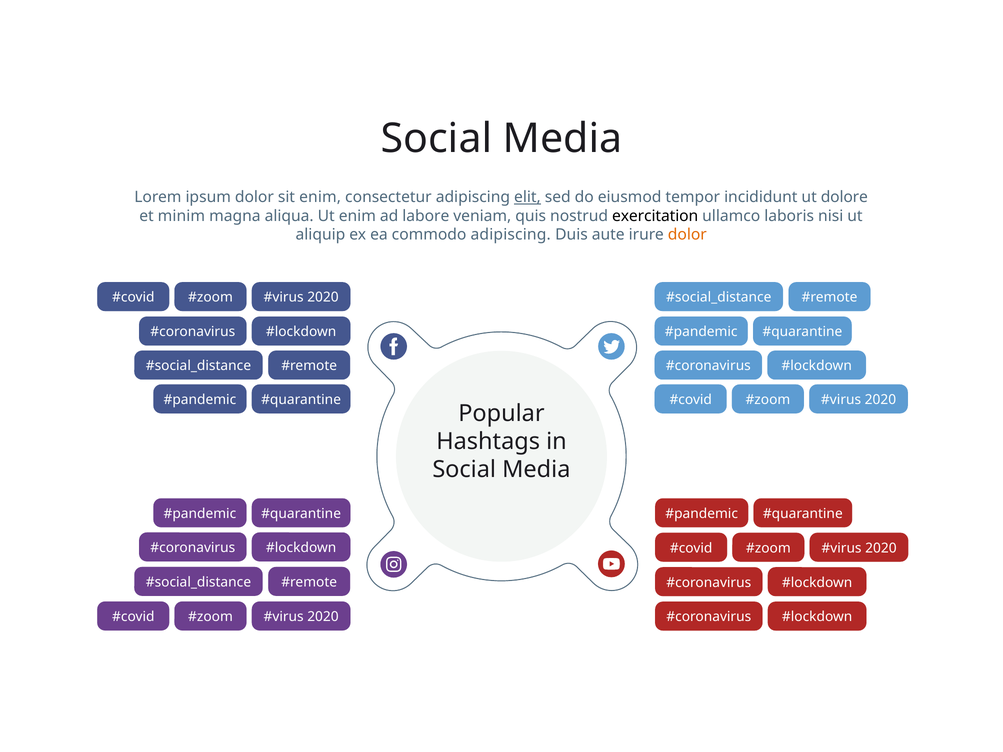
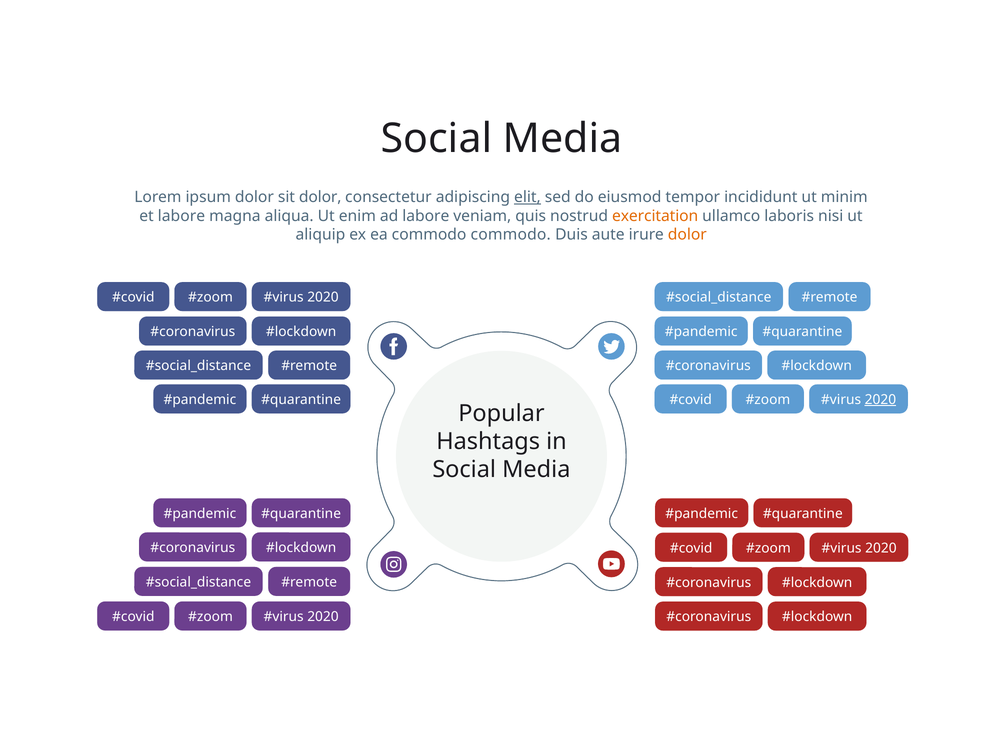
sit enim: enim -> dolor (320, 197)
dolore: dolore -> minim (844, 197)
et minim: minim -> labore (181, 216)
exercitation colour: black -> orange (655, 216)
commodo adipiscing: adipiscing -> commodo (511, 235)
2020 underline: none -> present (880, 400)
